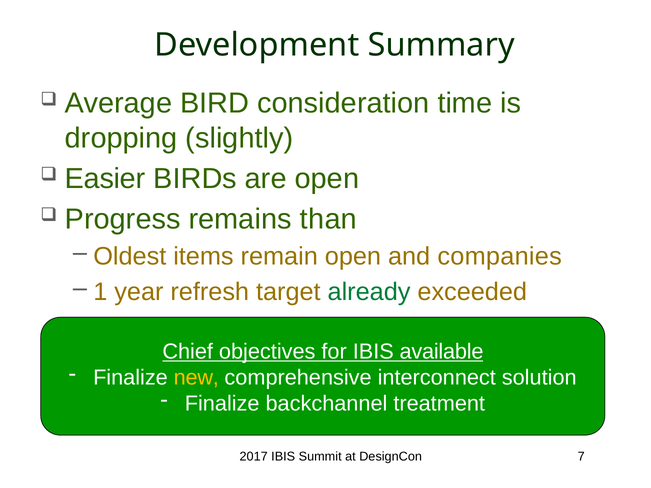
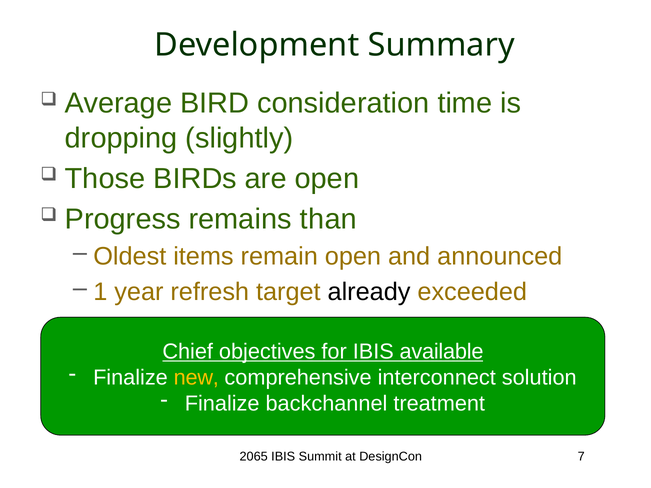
Easier: Easier -> Those (105, 179)
companies: companies -> announced (500, 257)
already colour: green -> black (369, 292)
2017: 2017 -> 2065 (254, 457)
